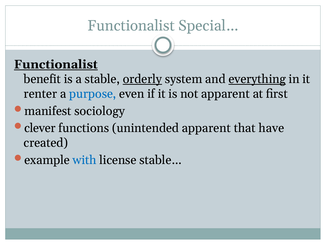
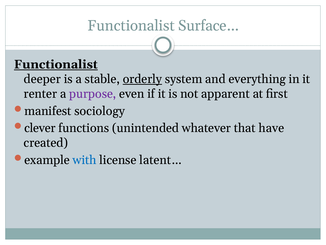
Special…: Special… -> Surface… (208, 26)
benefit: benefit -> deeper (42, 79)
everything underline: present -> none (257, 79)
purpose colour: blue -> purple (93, 94)
unintended apparent: apparent -> whatever (206, 128)
stable…: stable… -> latent… (160, 160)
